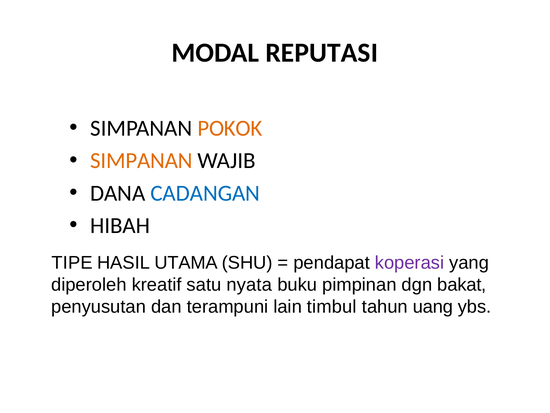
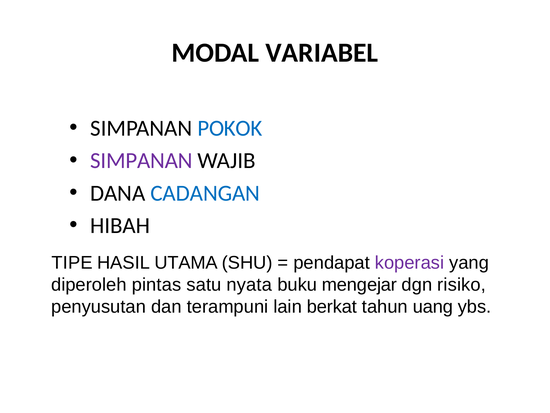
REPUTASI: REPUTASI -> VARIABEL (322, 53)
POKOK colour: orange -> blue (230, 128)
SIMPANAN colour: orange -> purple (141, 160)
kreatif: kreatif -> pintas (157, 284)
pimpinan: pimpinan -> mengejar (359, 284)
bakat: bakat -> risiko (462, 284)
timbul: timbul -> berkat (332, 306)
